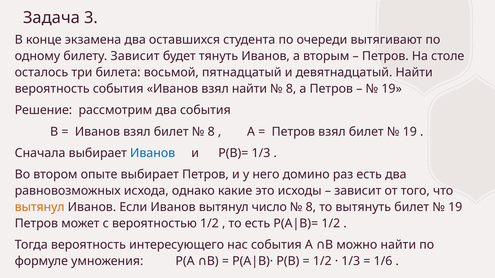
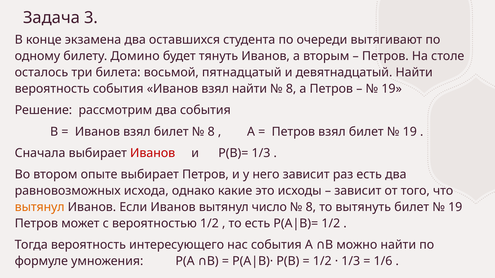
билету Зависит: Зависит -> Домино (135, 56)
Иванов colour: blue -> red (153, 153)
него домино: домино -> зависит (306, 175)
